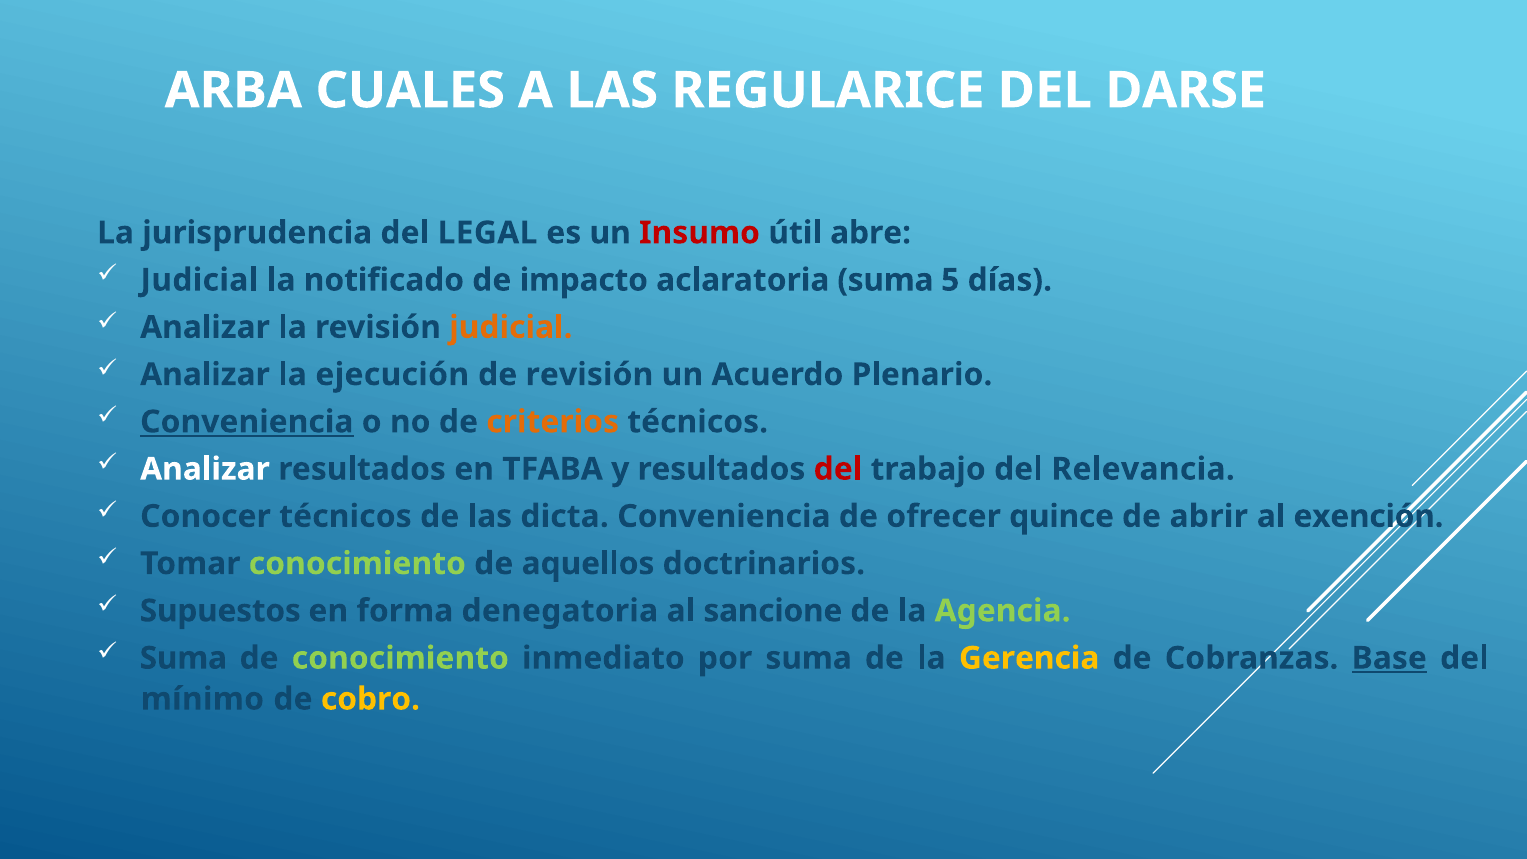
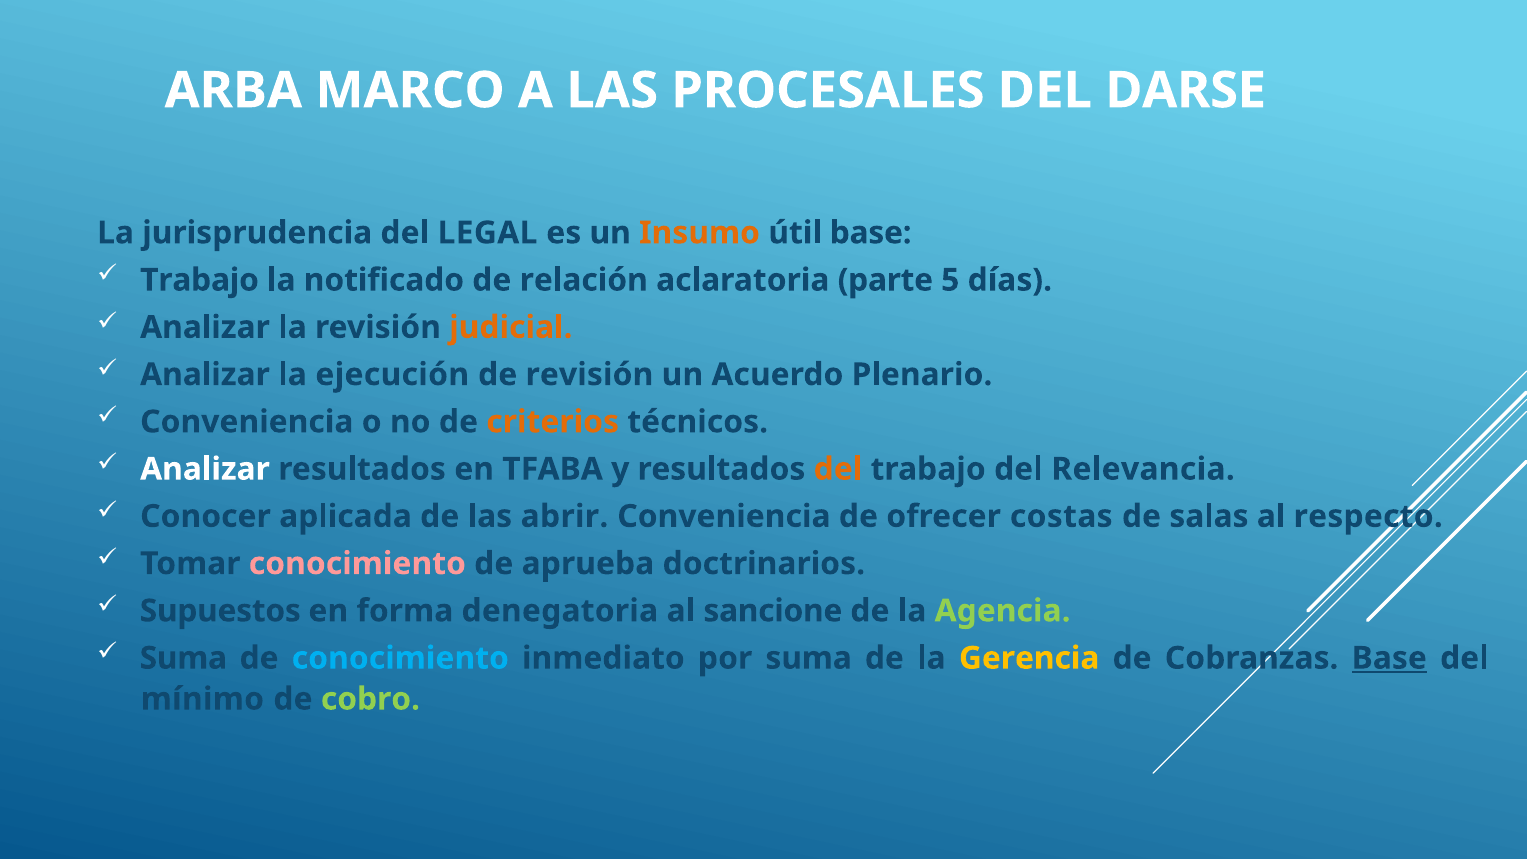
CUALES: CUALES -> MARCO (410, 91)
REGULARICE: REGULARICE -> PROCESALES (828, 91)
Insumo colour: red -> orange (700, 233)
útil abre: abre -> base (871, 233)
Judicial: Judicial -> Trabajo (200, 280)
impacto: impacto -> relación (584, 280)
aclaratoria suma: suma -> parte (885, 280)
Conveniencia underline: present -> none (247, 422)
del colour: red -> orange (838, 469)
Conocer técnicos: técnicos -> aplicada (346, 516)
dicta: dicta -> abrir (564, 516)
quince: quince -> costas (1061, 516)
abrir: abrir -> salas (1209, 516)
exención: exención -> respecto (1368, 516)
conocimiento colour: light green -> pink (357, 564)
aquellos: aquellos -> aprueba (588, 564)
conocimiento colour: light green -> light blue (400, 658)
cobro colour: yellow -> light green (370, 699)
